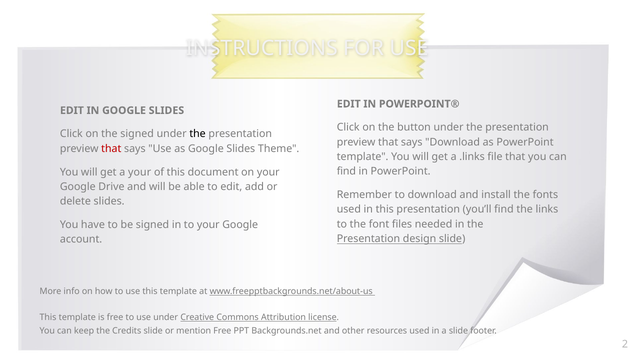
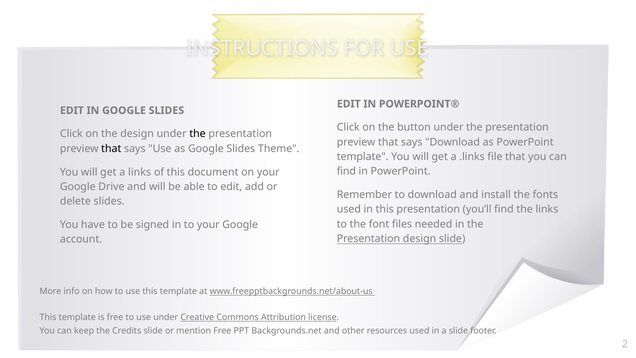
the signed: signed -> design (137, 134)
that colour: red -> black (111, 148)
a your: your -> links (140, 172)
